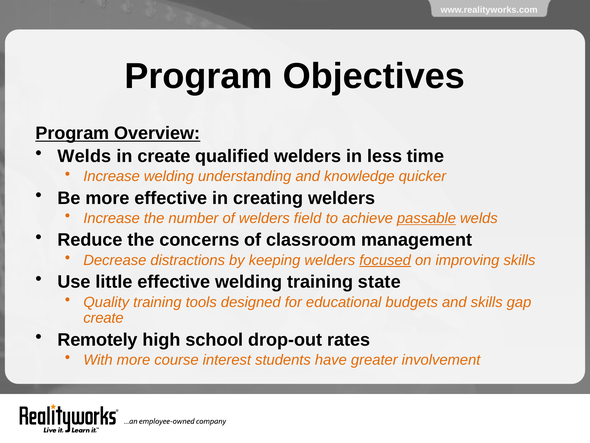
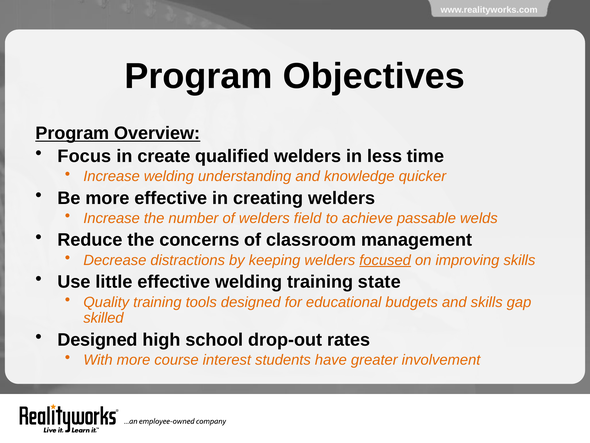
Welds: Welds -> Focus (84, 156)
passable underline: present -> none (426, 218)
create: create -> skilled (103, 318)
Remotely: Remotely -> Designed (98, 339)
